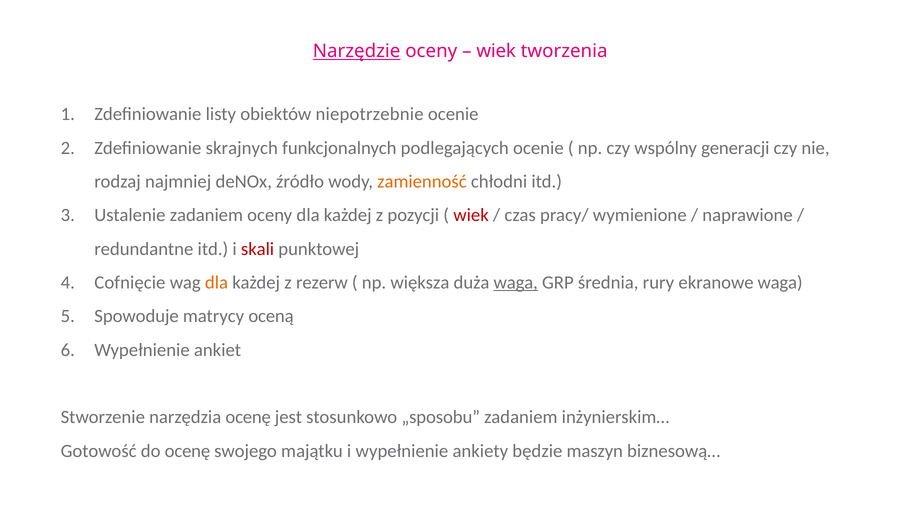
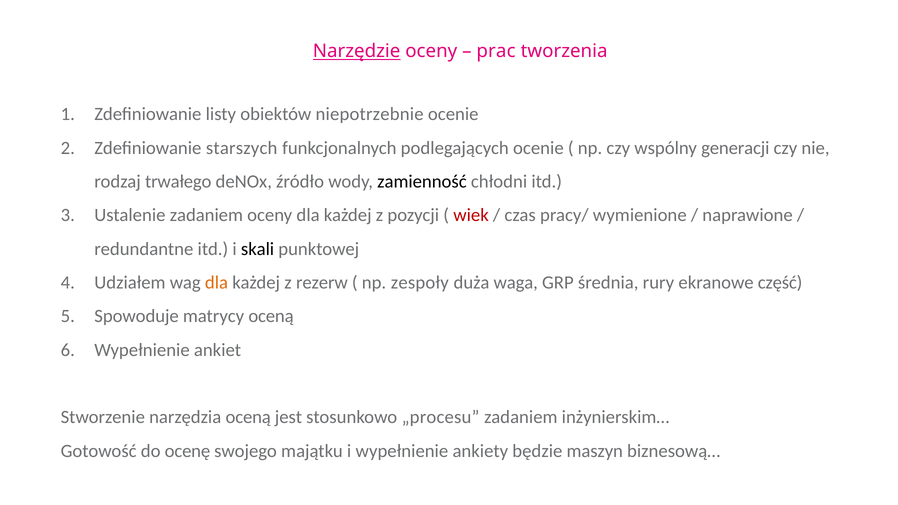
wiek: wiek -> prac (496, 51)
skrajnych: skrajnych -> starszych (242, 148)
najmniej: najmniej -> trwałego (178, 182)
zamienność colour: orange -> black (422, 182)
skali colour: red -> black (258, 249)
Cofnięcie: Cofnięcie -> Udziałem (130, 283)
większa: większa -> zespoły (420, 283)
waga underline: present -> none (516, 283)
ekranowe waga: waga -> część (780, 283)
narzędzia ocenę: ocenę -> oceną (248, 417)
„sposobu: „sposobu -> „procesu (441, 417)
